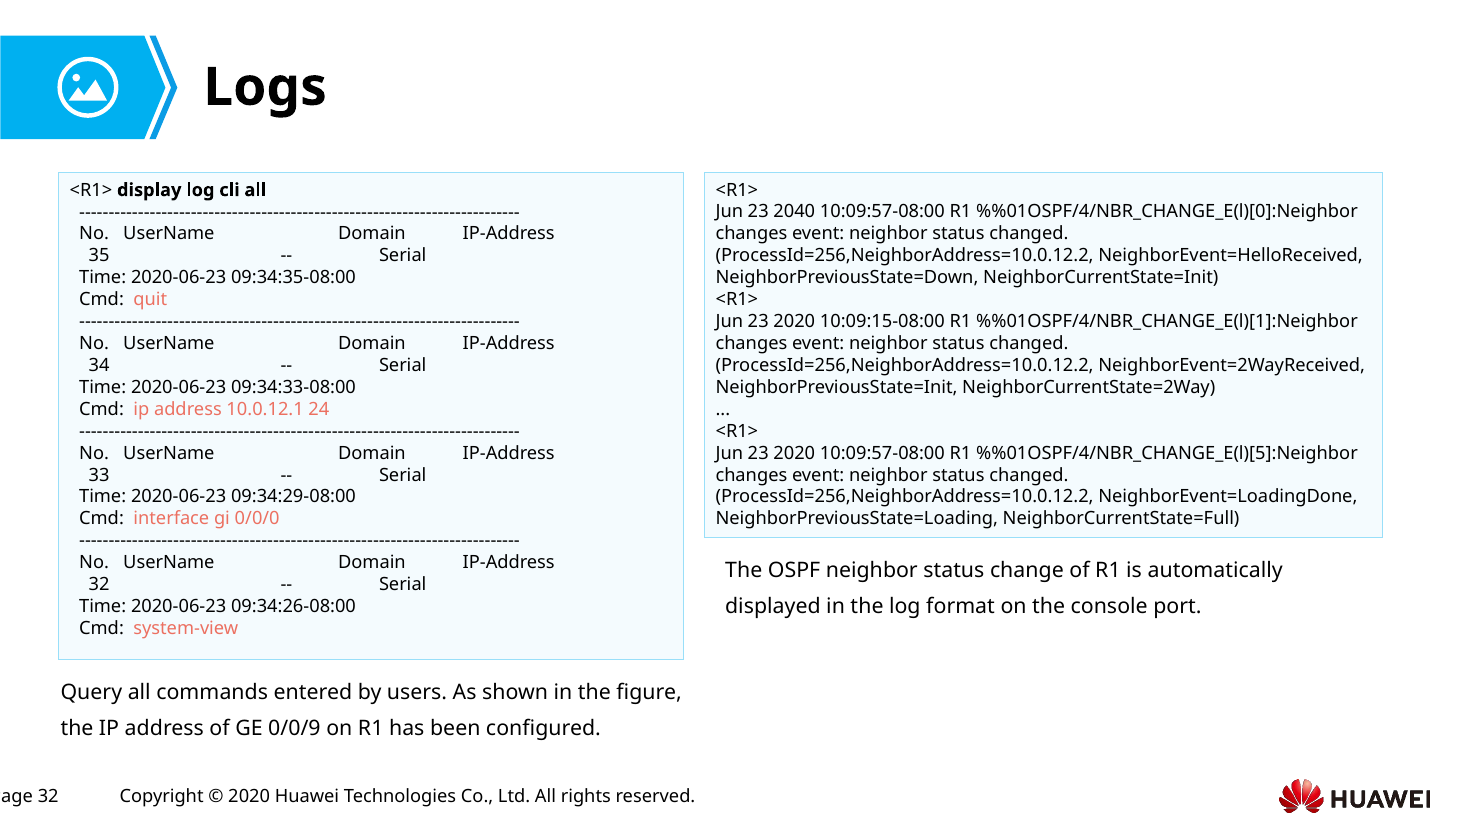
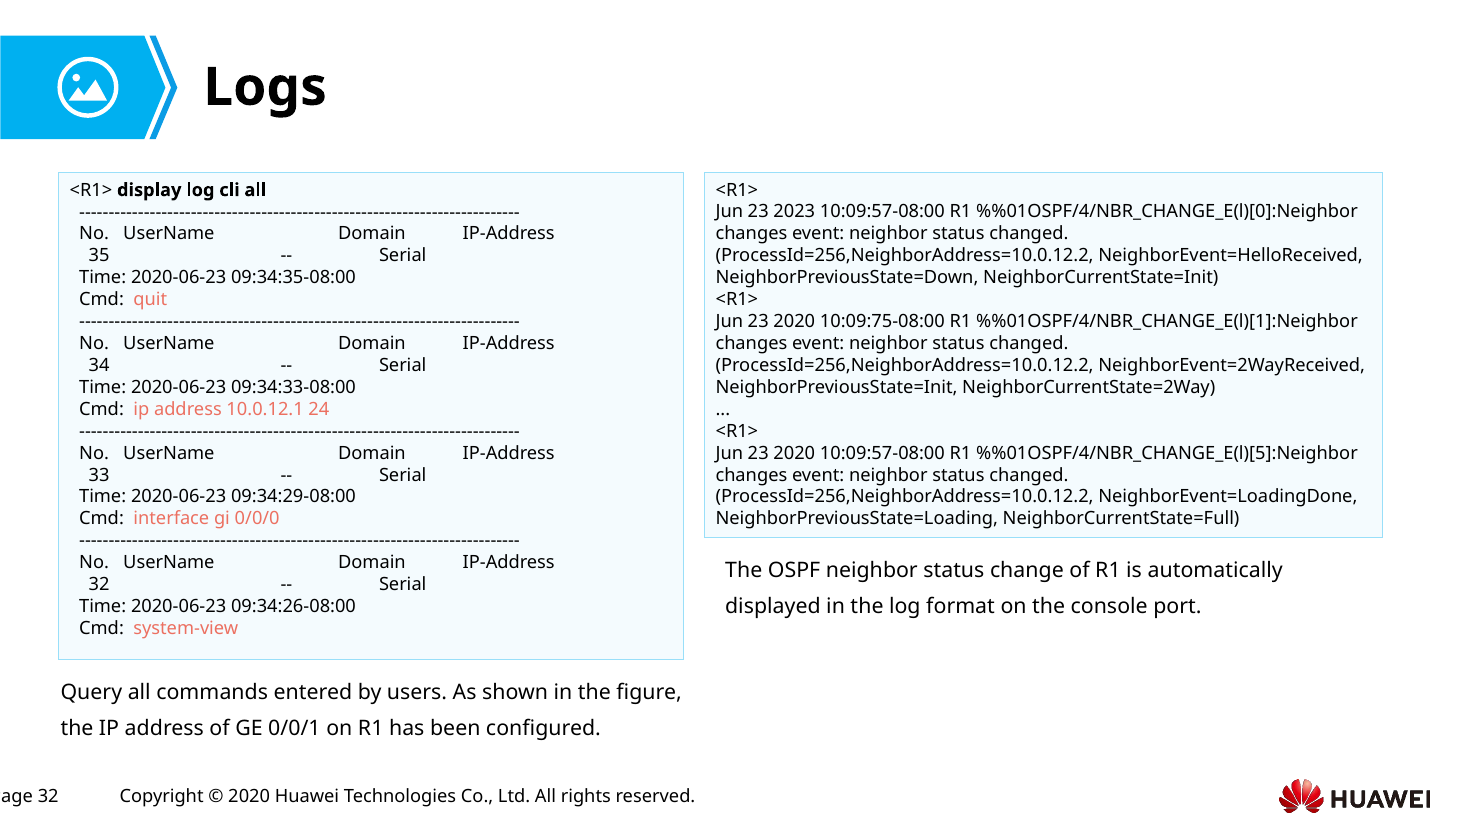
2040: 2040 -> 2023 (794, 212)
10:09:15-08:00: 10:09:15-08:00 -> 10:09:75-08:00 (882, 322)
0/0/9: 0/0/9 -> 0/0/1 (294, 729)
